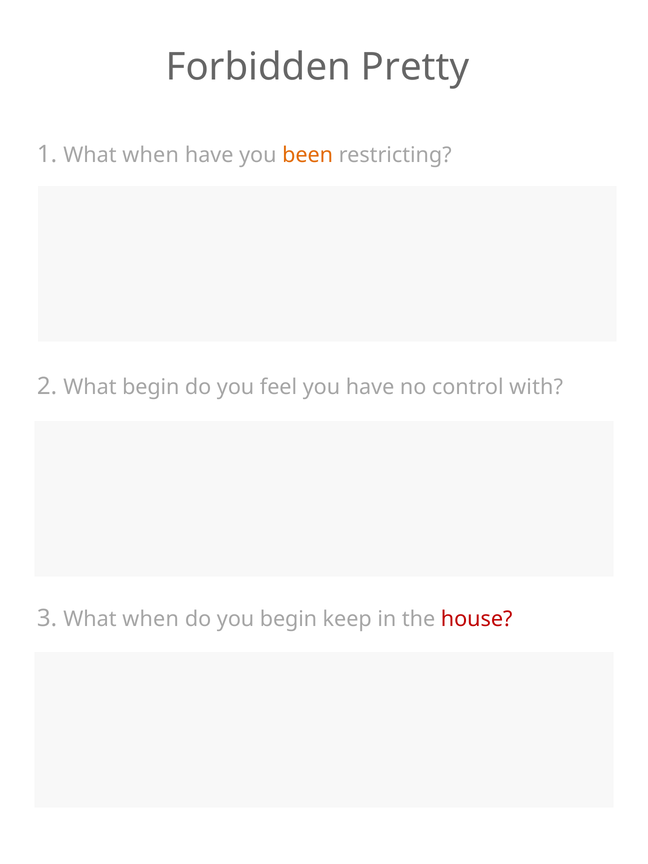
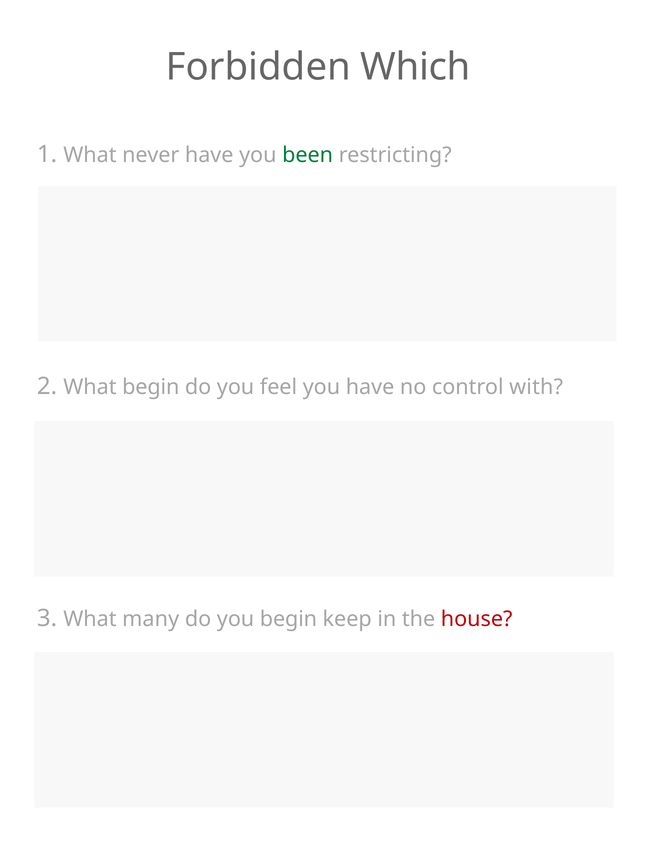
Pretty: Pretty -> Which (415, 67)
1 What when: when -> never (151, 155)
been colour: orange -> green (308, 155)
3 What when: when -> many (151, 619)
